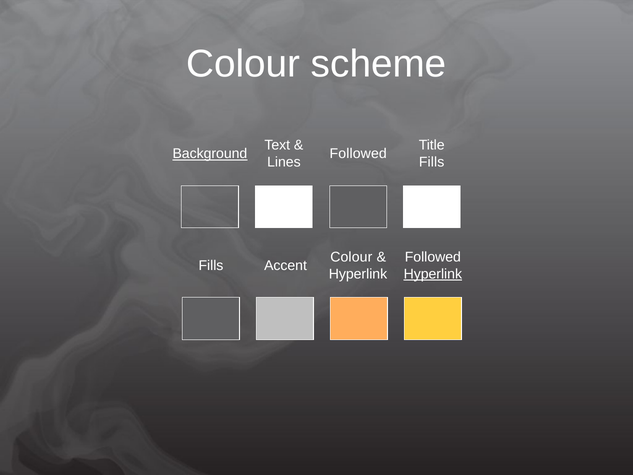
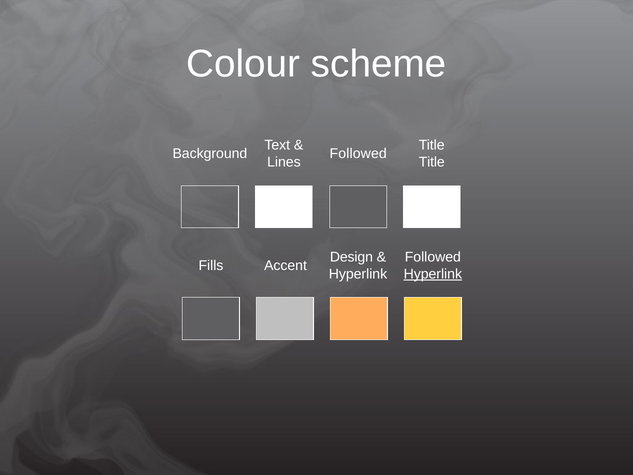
Background underline: present -> none (210, 154)
Fills: Fills -> Title (432, 162)
Colour: Colour -> Design (351, 257)
